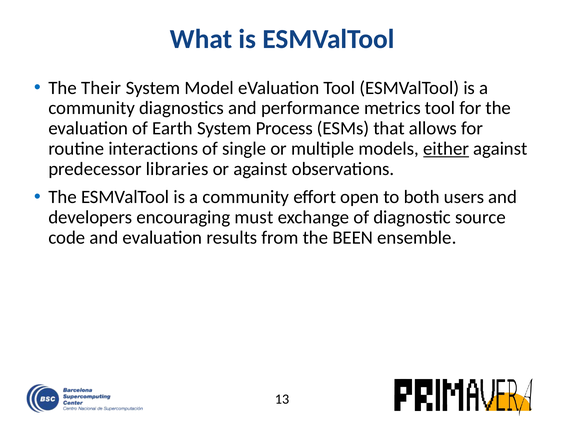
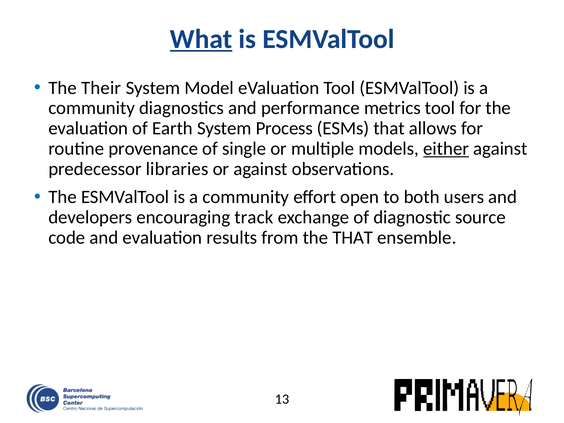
What underline: none -> present (201, 39)
interactions: interactions -> provenance (153, 149)
must: must -> track (254, 217)
the BEEN: BEEN -> THAT (353, 238)
